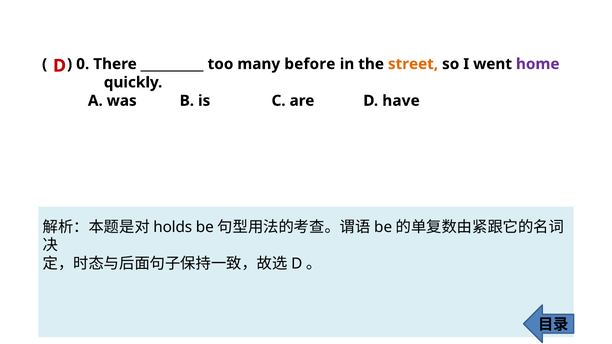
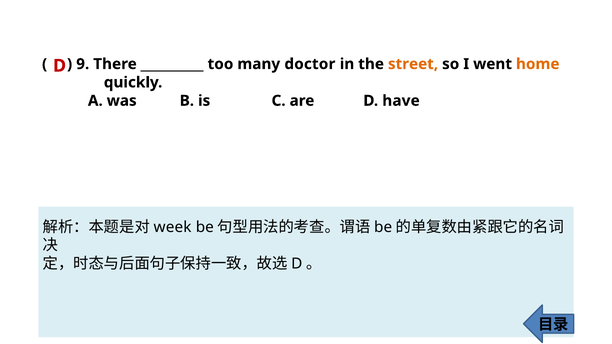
0: 0 -> 9 (83, 64)
before: before -> doctor (310, 64)
home colour: purple -> orange (538, 64)
holds: holds -> week (173, 227)
